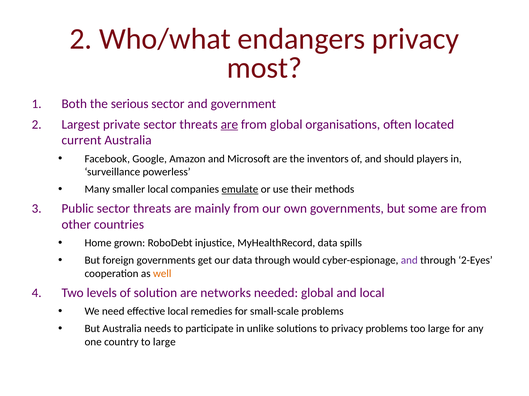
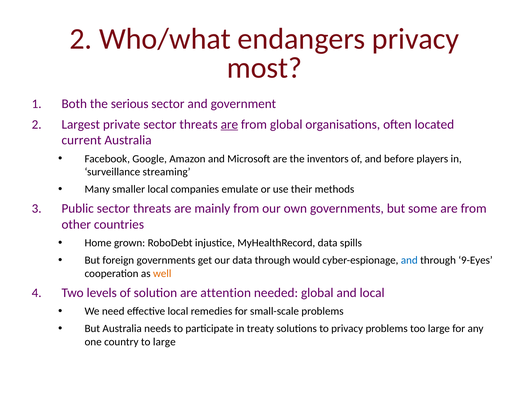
should: should -> before (399, 159)
powerless: powerless -> streaming (167, 172)
emulate underline: present -> none (240, 190)
and colour: purple -> blue (409, 261)
2-Eyes: 2-Eyes -> 9-Eyes (475, 261)
networks: networks -> attention (226, 293)
unlike: unlike -> treaty (260, 329)
